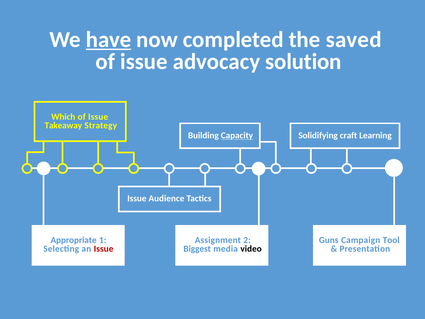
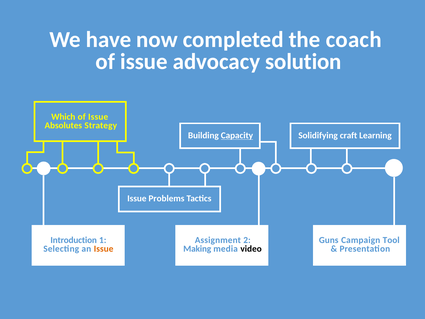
have underline: present -> none (109, 40)
saved: saved -> coach (354, 40)
Takeaway: Takeaway -> Absolutes (63, 125)
Audience: Audience -> Problems (166, 198)
Appropriate: Appropriate -> Introduction (74, 240)
Issue colour: red -> orange (104, 249)
Biggest: Biggest -> Making (197, 249)
